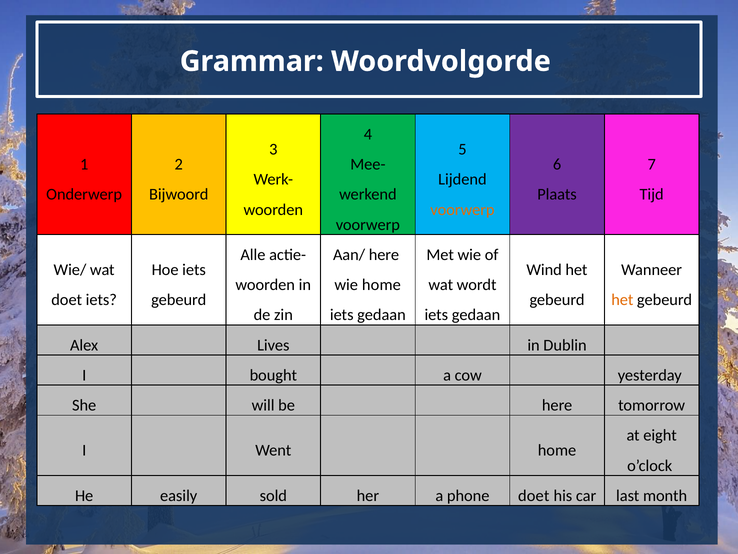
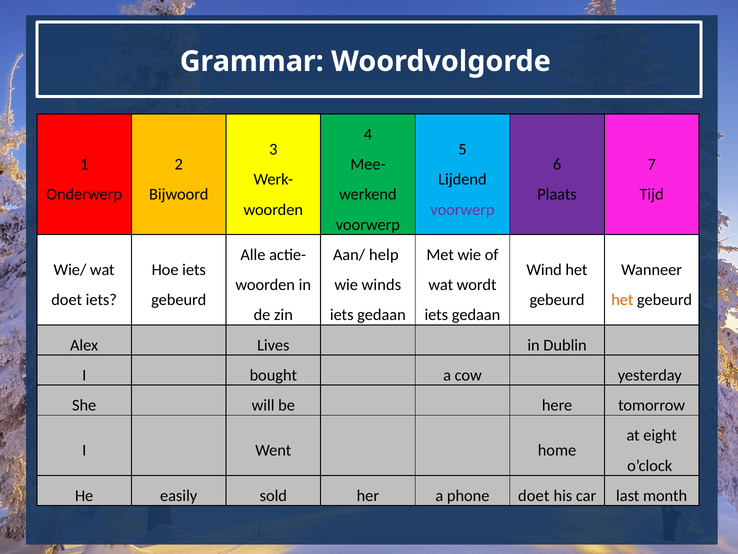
voorwerp colour: orange -> purple (462, 209)
Aan/ here: here -> help (384, 255)
wie home: home -> winds (381, 285)
